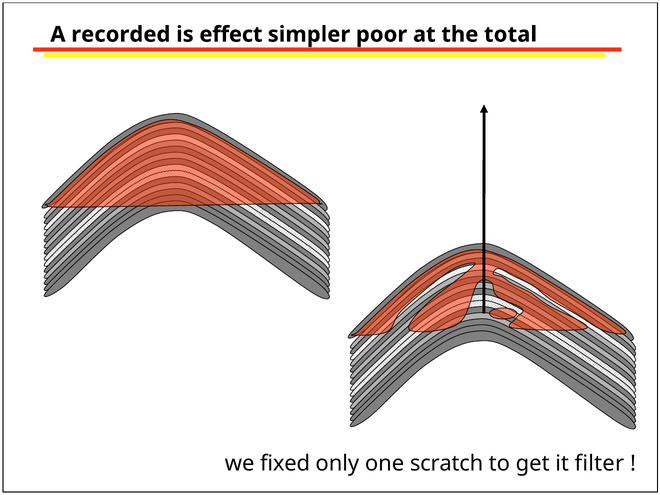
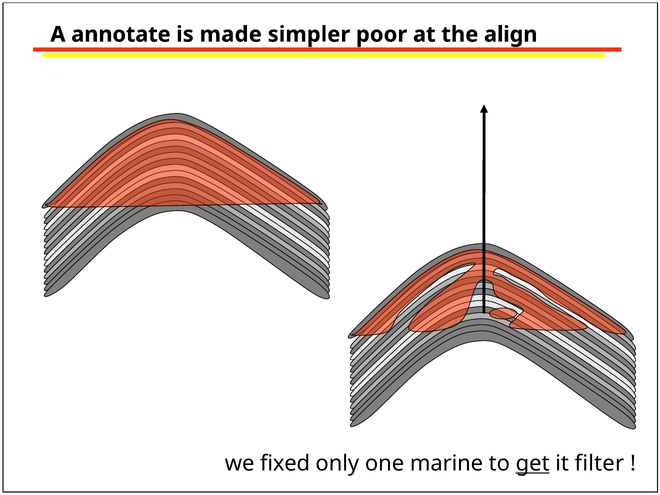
recorded: recorded -> annotate (121, 34)
effect: effect -> made (231, 34)
total: total -> align (511, 34)
scratch: scratch -> marine (447, 463)
get underline: none -> present (533, 463)
